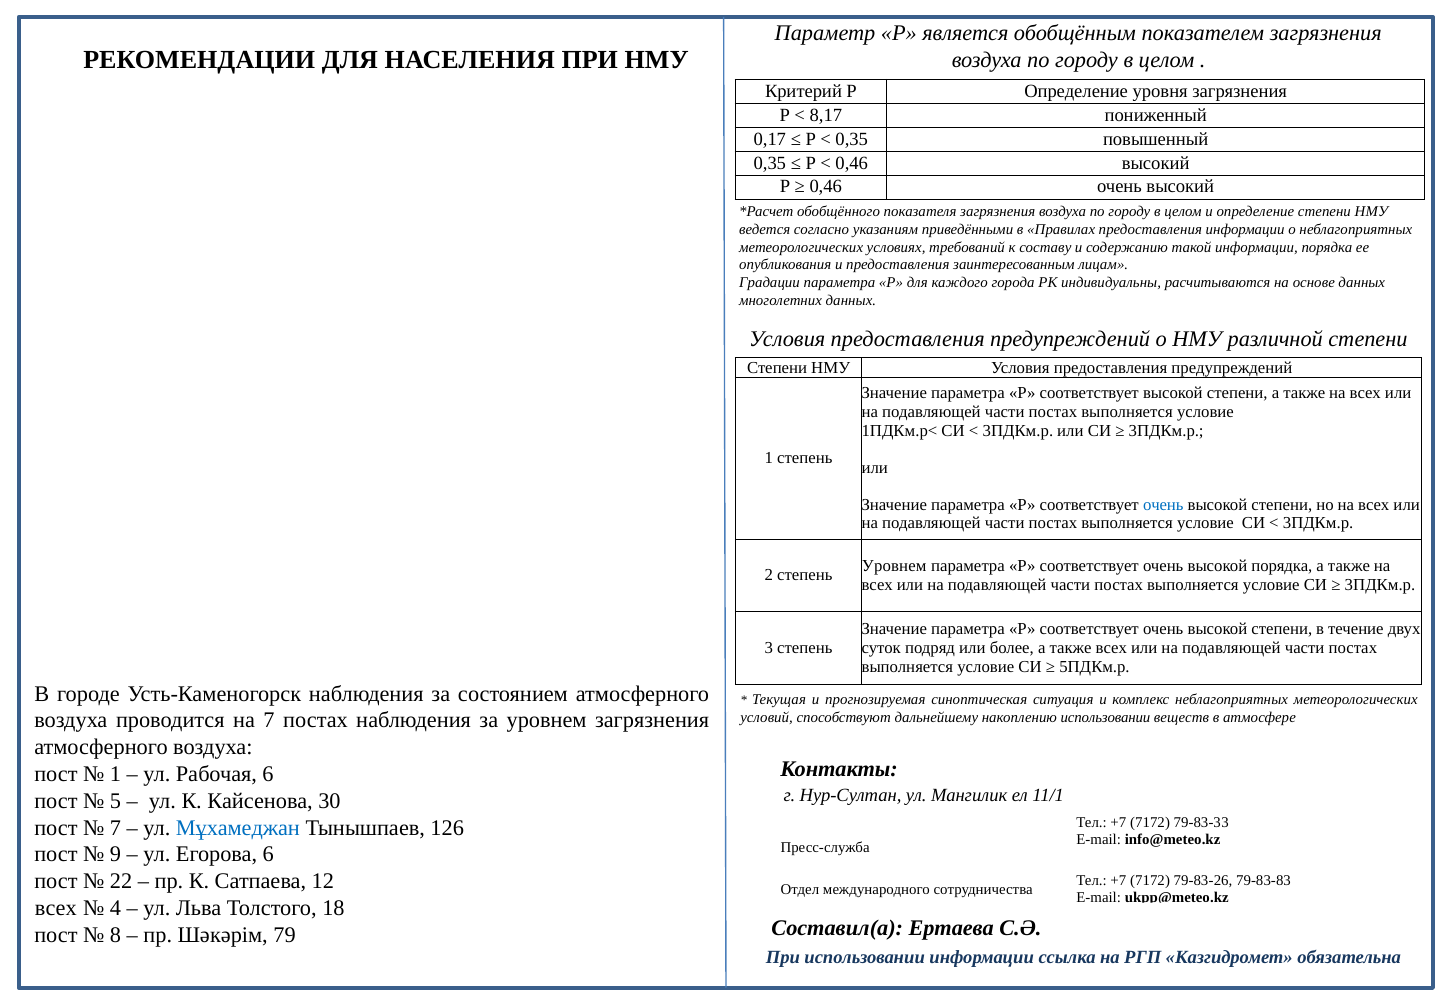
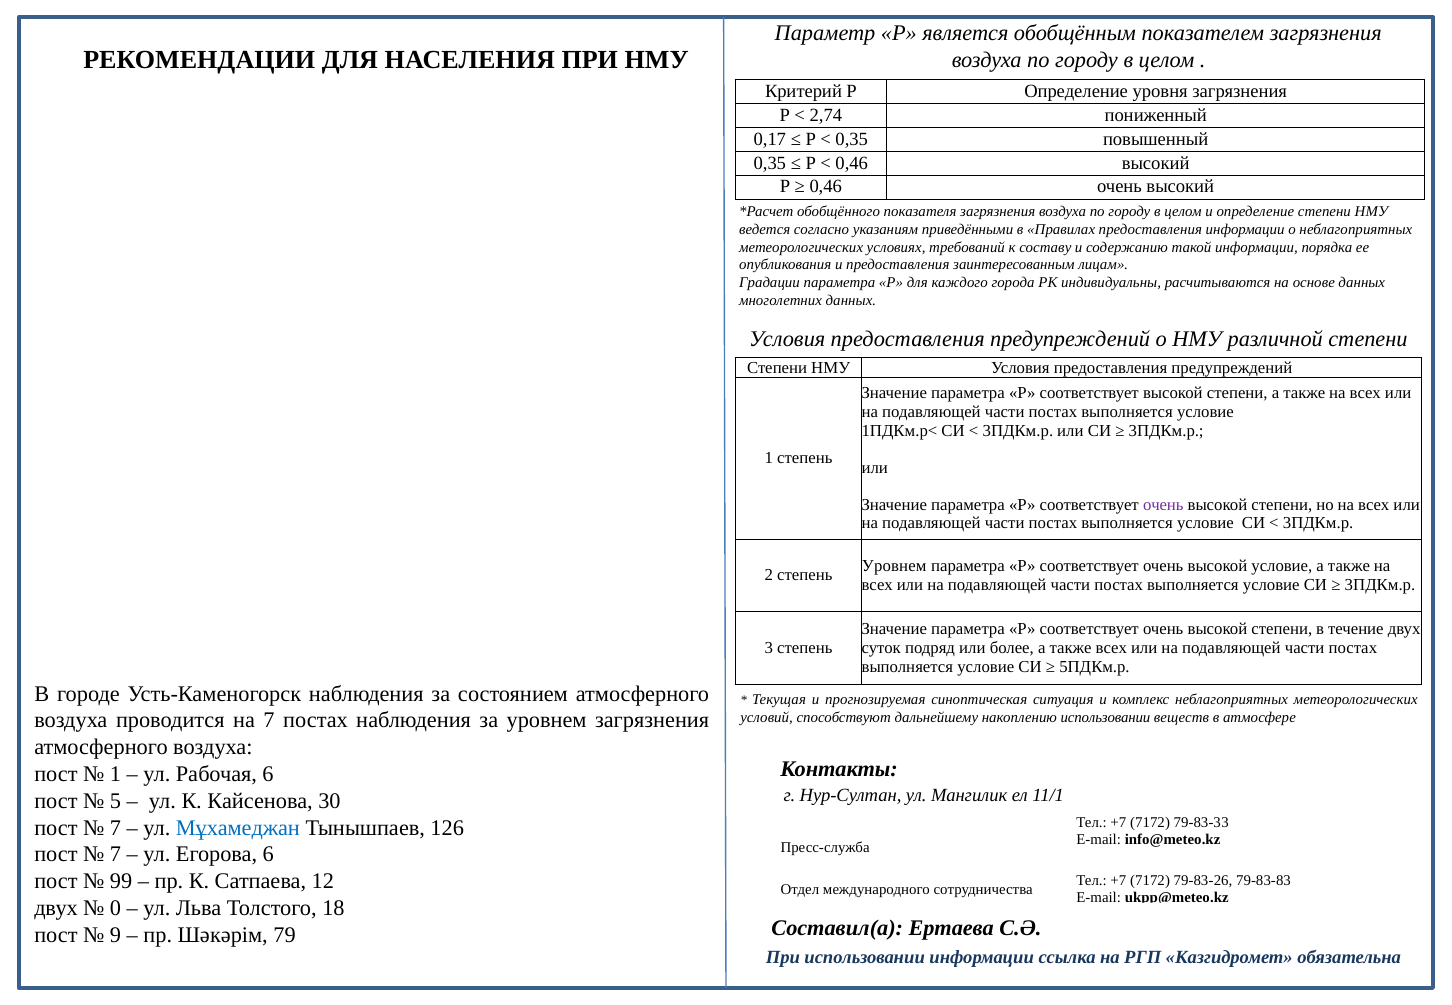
8,17: 8,17 -> 2,74 (826, 115)
очень colour: blue -> purple (1163, 505)
высокой порядка: порядка -> условие (1282, 566)
9: 9 -> 7 (116, 855)
22: 22 -> 99 (121, 882)
всех: всех -> двух (56, 908)
4: 4 -> 0 (116, 908)
8: 8 -> 9 (116, 935)
